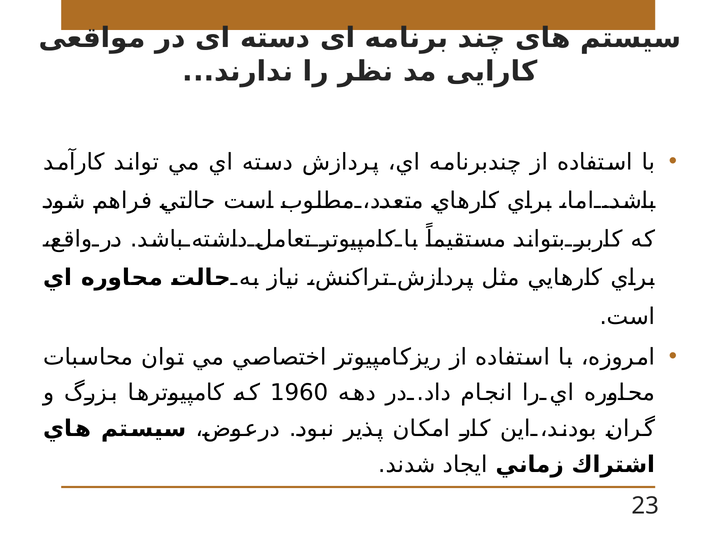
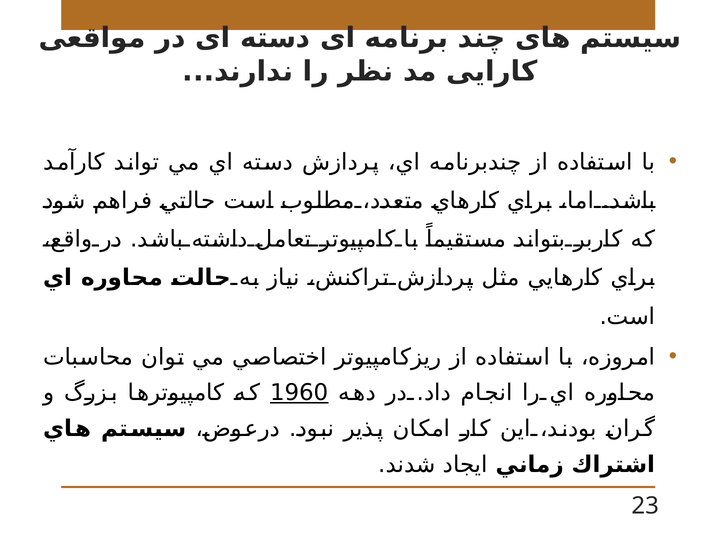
1960 underline: none -> present (299, 393)
